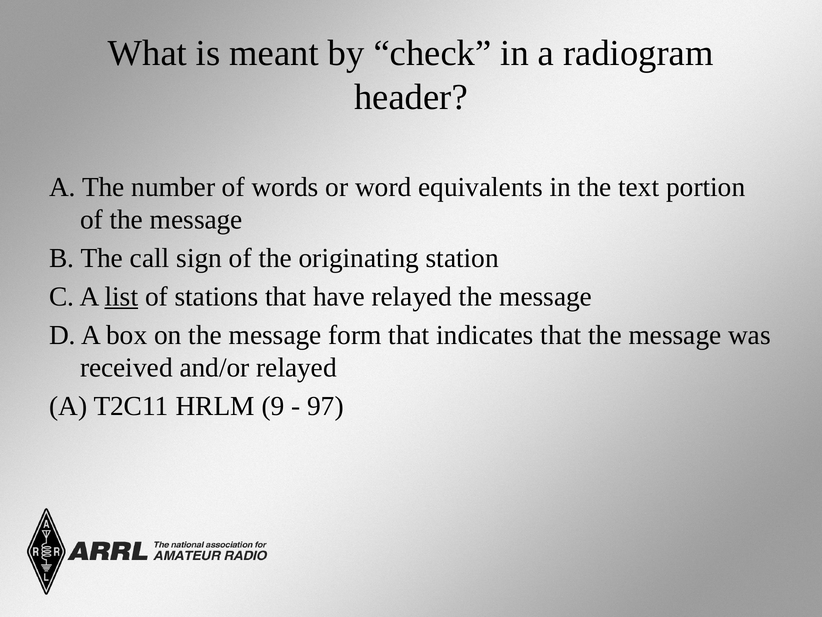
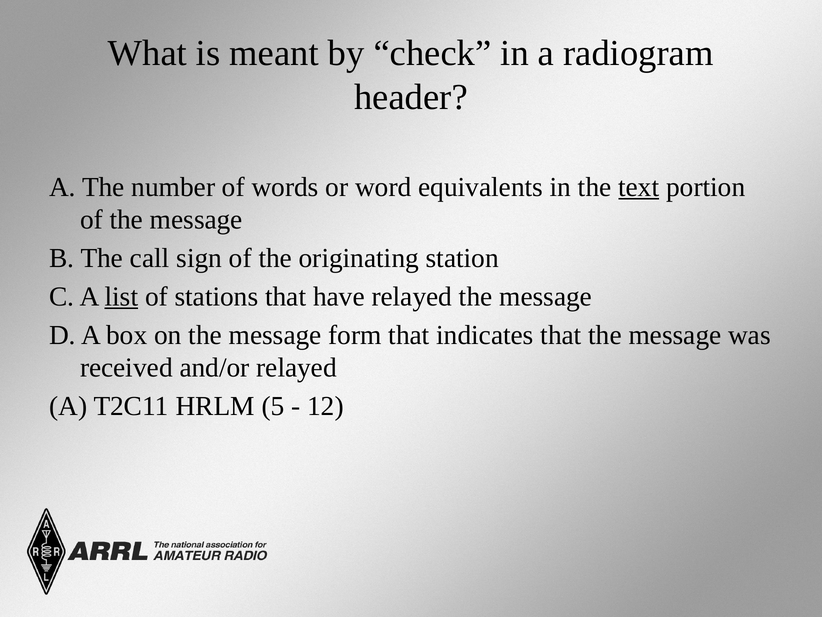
text underline: none -> present (639, 187)
9: 9 -> 5 (273, 406)
97: 97 -> 12 (325, 406)
